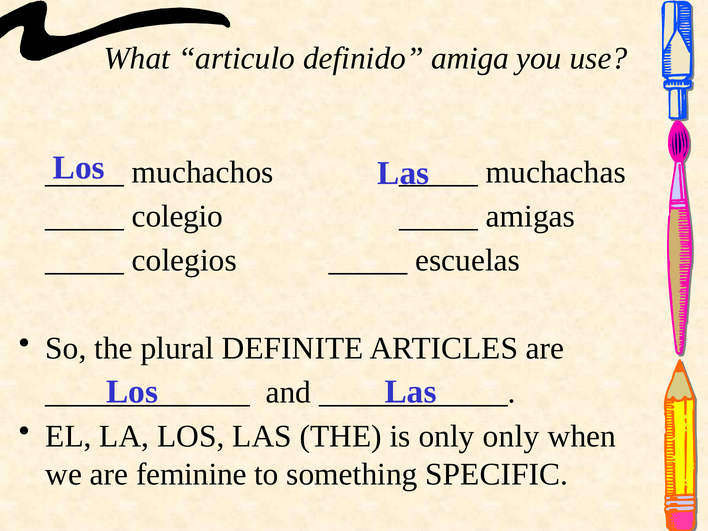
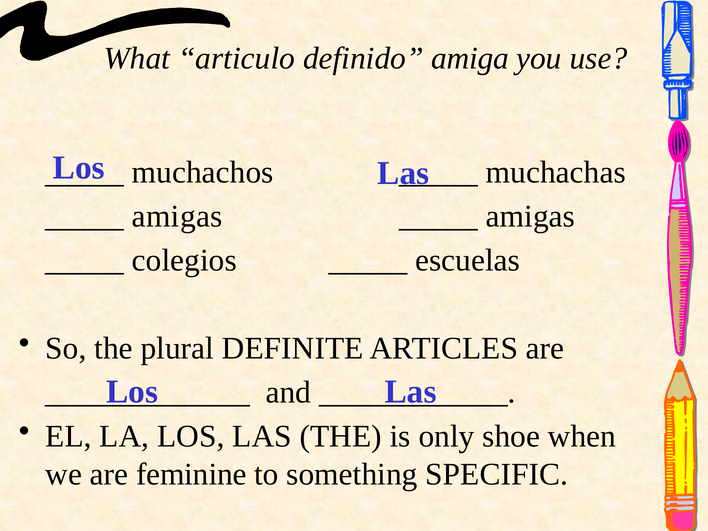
colegio: colegio -> amigas (177, 216)
only only: only -> shoe (511, 437)
